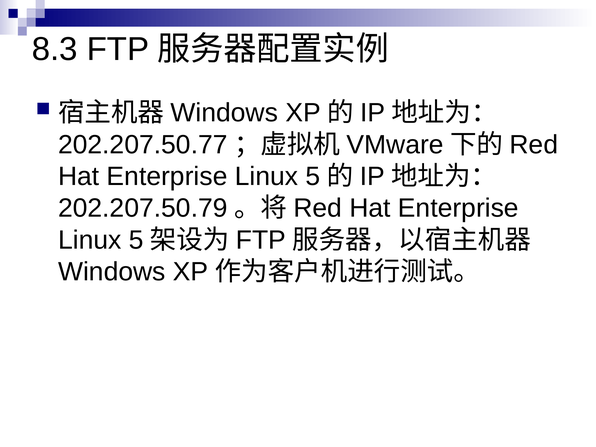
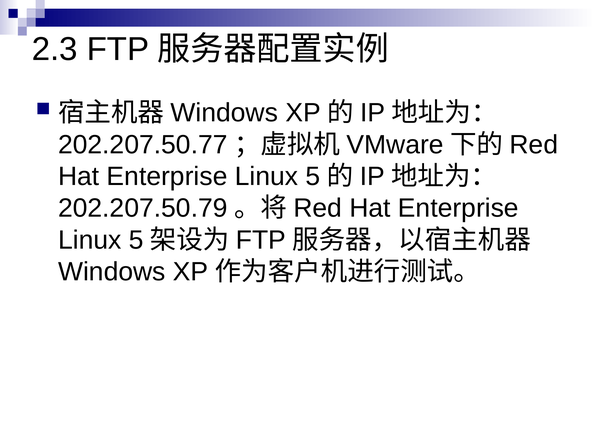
8.3: 8.3 -> 2.3 (55, 49)
